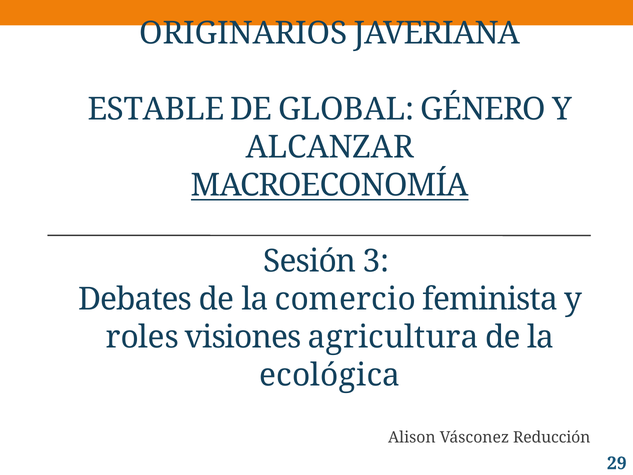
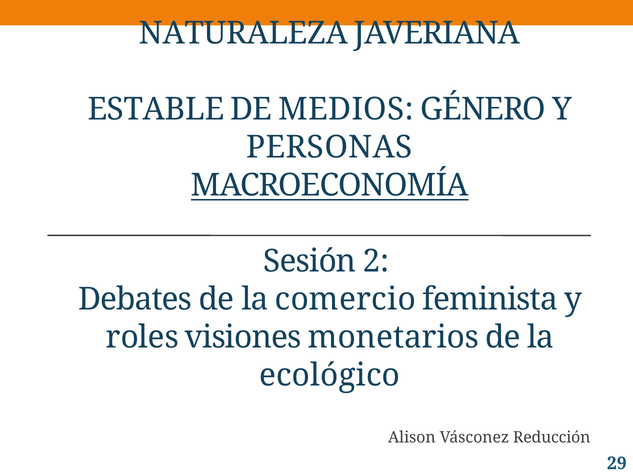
ORIGINARIOS: ORIGINARIOS -> NATURALEZA (243, 33)
GLOBAL: GLOBAL -> MEDIOS (346, 109)
ALCANZAR: ALCANZAR -> PERSONAS (330, 147)
3: 3 -> 2 (376, 261)
agricultura: agricultura -> monetarios (393, 337)
ecológica: ecológica -> ecológico (330, 375)
